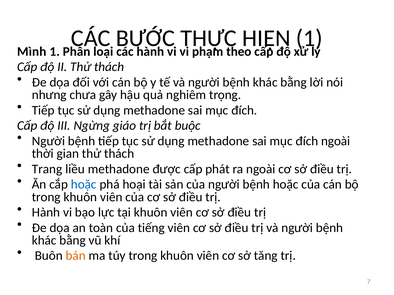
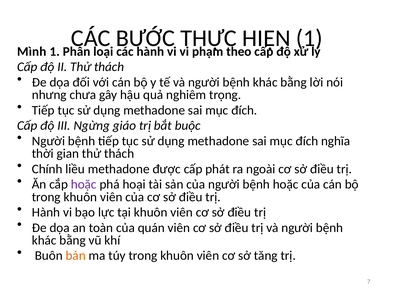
đích ngoài: ngoài -> nghĩa (336, 141)
Trang: Trang -> Chính (47, 169)
hoặc colour: blue -> purple (84, 185)
tiếng: tiếng -> quán (151, 228)
